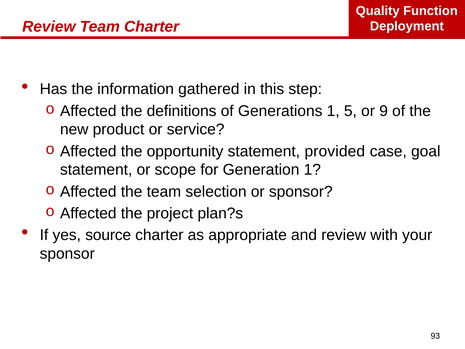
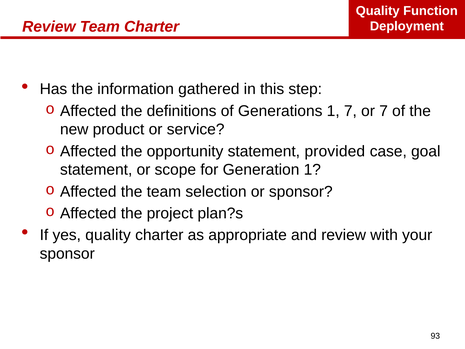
1 5: 5 -> 7 (350, 111)
or 9: 9 -> 7 (384, 111)
yes source: source -> quality (108, 235)
